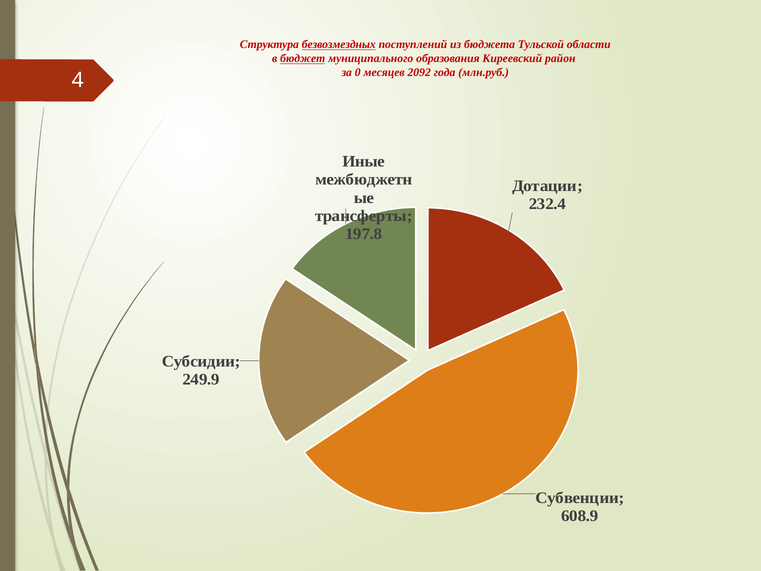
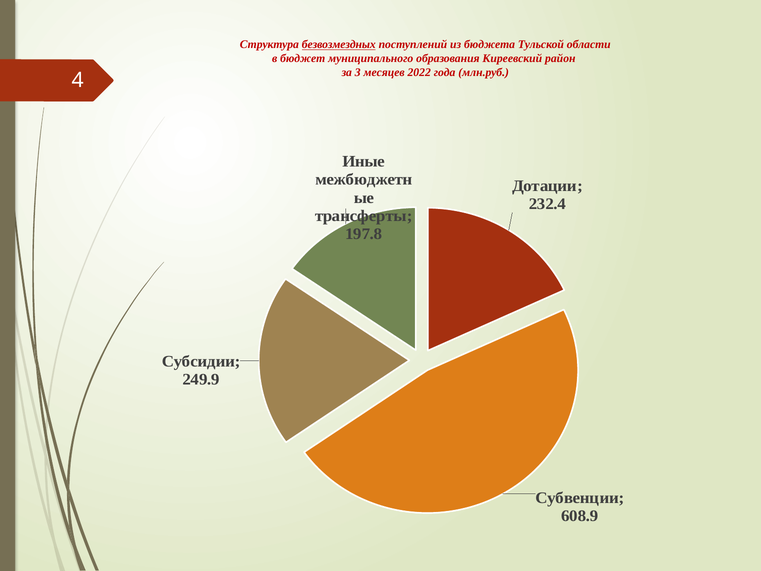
бюджет underline: present -> none (303, 59)
0: 0 -> 3 (358, 73)
2092: 2092 -> 2022 (419, 73)
